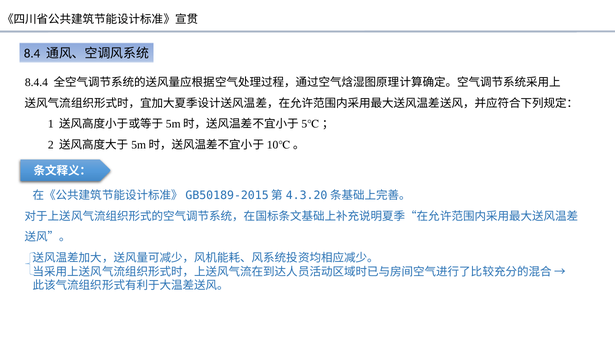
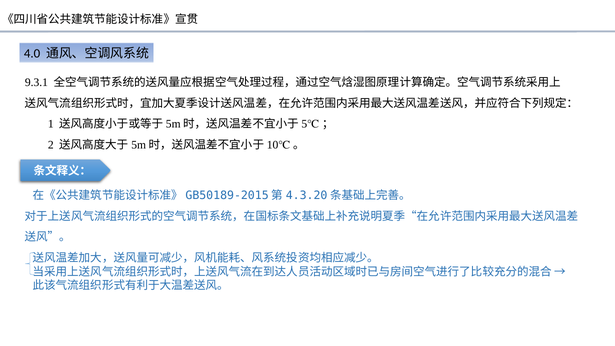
8.4: 8.4 -> 4.0 (32, 53)
8.4.4: 8.4.4 -> 9.3.1 (36, 83)
